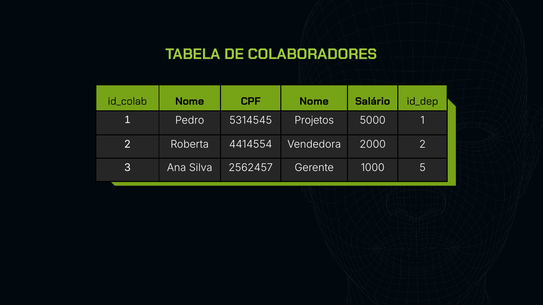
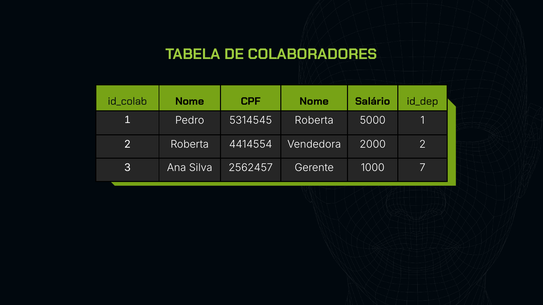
5314545 Projetos: Projetos -> Roberta (314, 121)
5: 5 -> 7 (423, 168)
